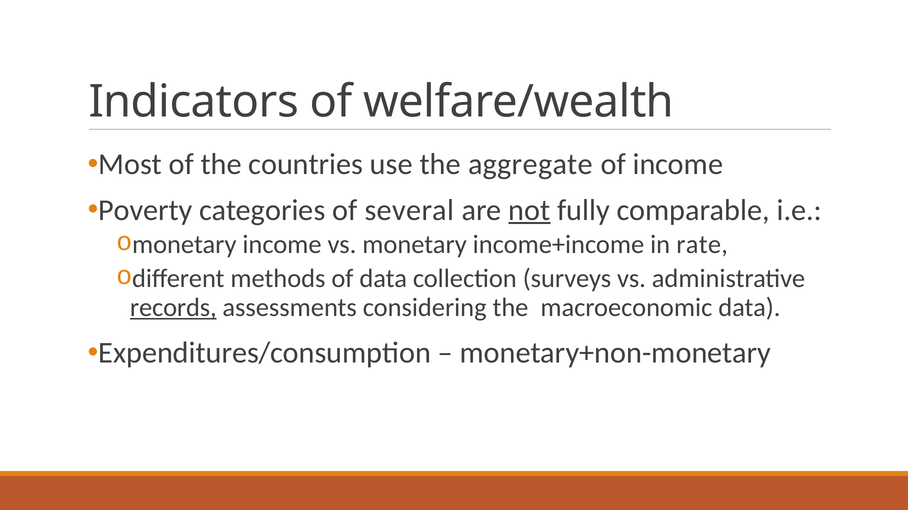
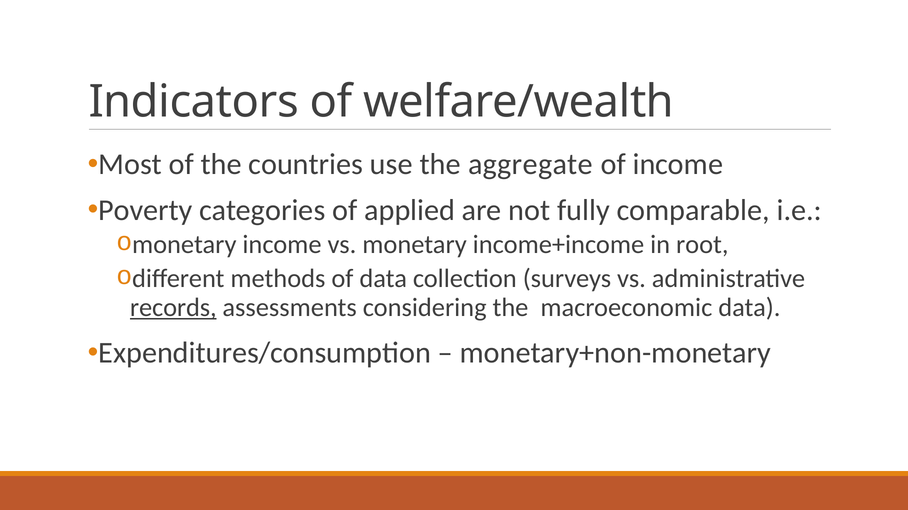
several: several -> applied (410, 210)
not underline: present -> none (529, 210)
rate: rate -> root (702, 245)
